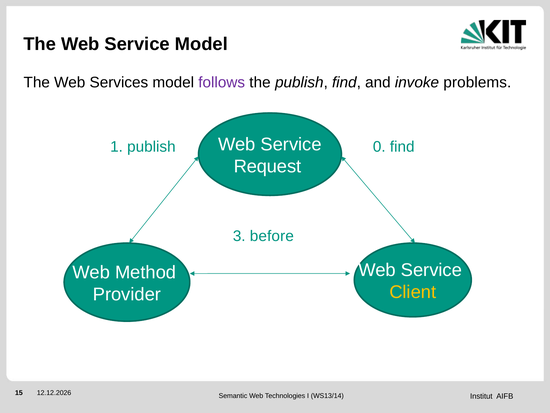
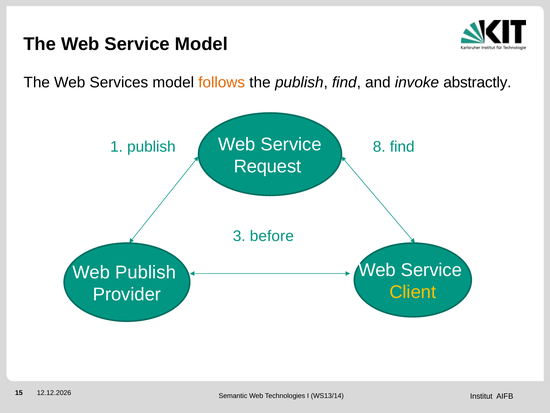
follows colour: purple -> orange (222, 82)
problems: problems -> abstractly (477, 82)
0: 0 -> 8 (379, 147)
Web Method: Method -> Publish (146, 272)
